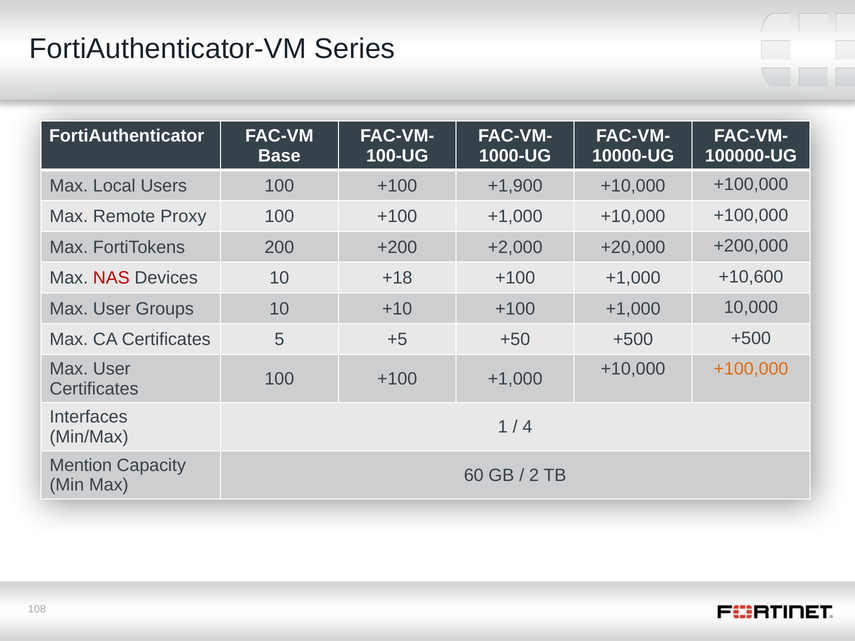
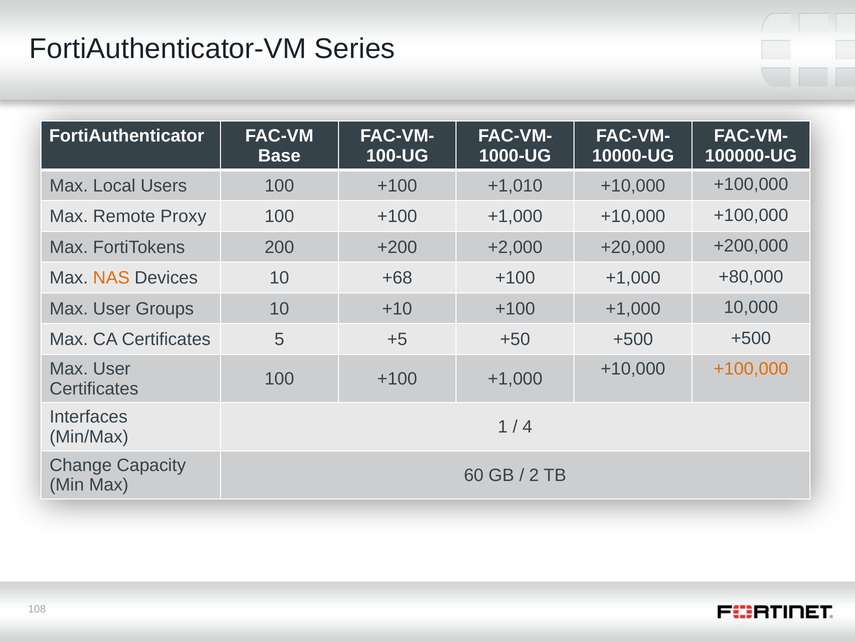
+1,900: +1,900 -> +1,010 (515, 186)
NAS colour: red -> orange (111, 278)
+18: +18 -> +68 (397, 278)
+10,600: +10,600 -> +80,000 (751, 277)
Mention: Mention -> Change (81, 465)
